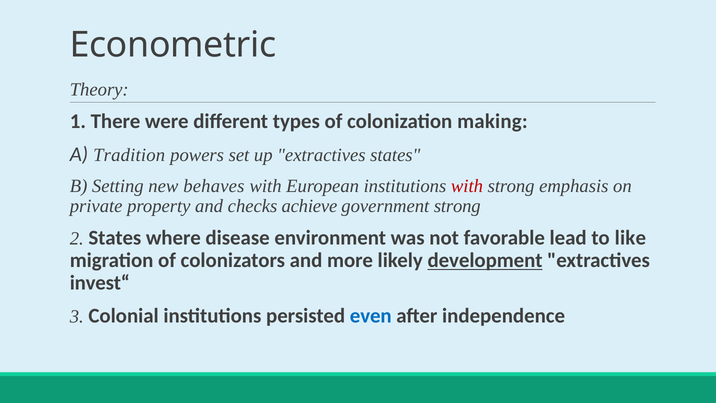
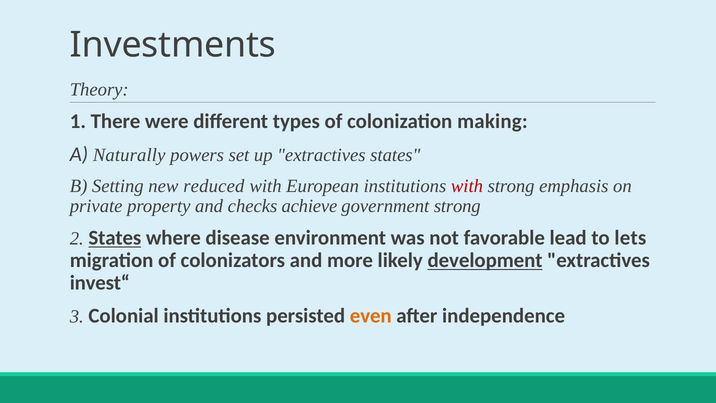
Econometric: Econometric -> Investments (173, 45)
Tradition: Tradition -> Naturally (129, 155)
behaves: behaves -> reduced (214, 186)
States underline: none -> present (115, 238)
like: like -> lets (630, 238)
even colour: blue -> orange (371, 316)
